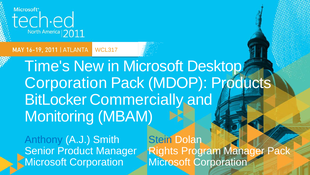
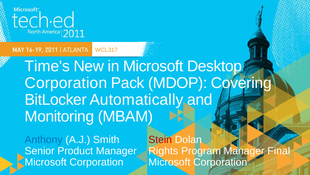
Products: Products -> Covering (241, 83)
Commercially: Commercially -> Automatically (136, 99)
Stein colour: blue -> red (160, 139)
Manager Pack: Pack -> Final (279, 151)
